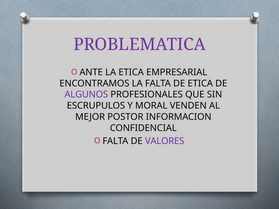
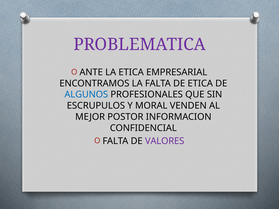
ALGUNOS colour: purple -> blue (86, 95)
